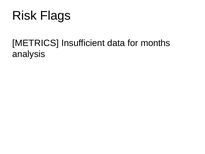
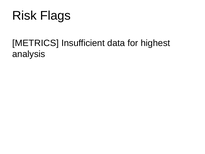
months: months -> highest (155, 43)
